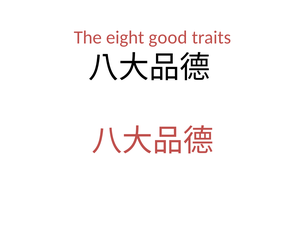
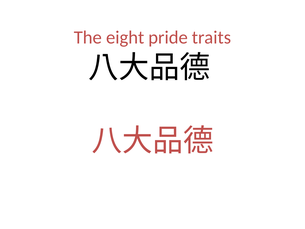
good: good -> pride (168, 37)
